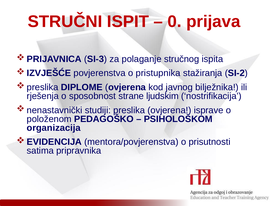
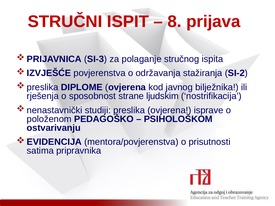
0: 0 -> 8 (175, 22)
pristupnika: pristupnika -> održavanja (158, 73)
organizacija: organizacija -> ostvarivanju (54, 128)
